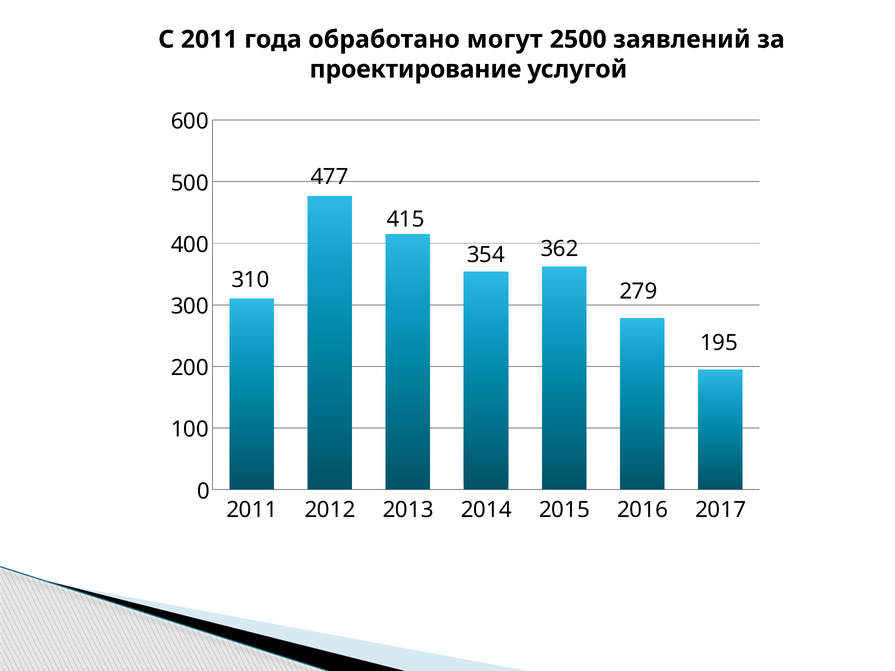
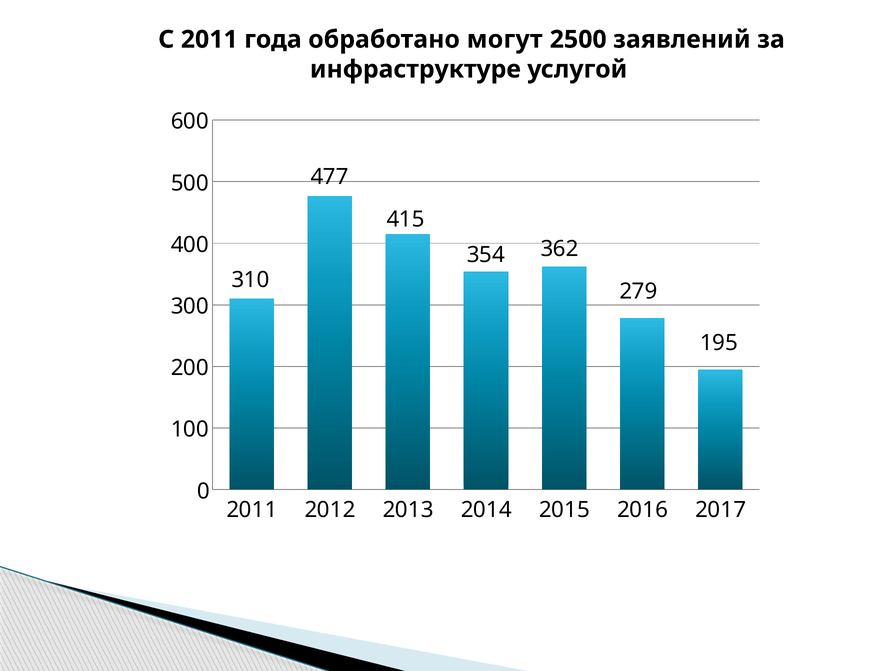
проектирование: проектирование -> инфраструктуре (415, 69)
